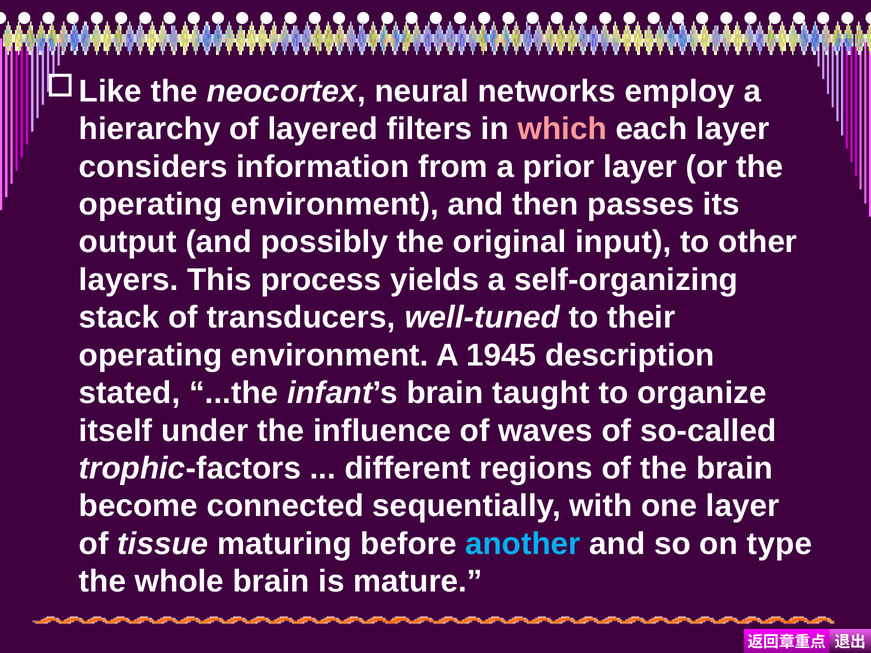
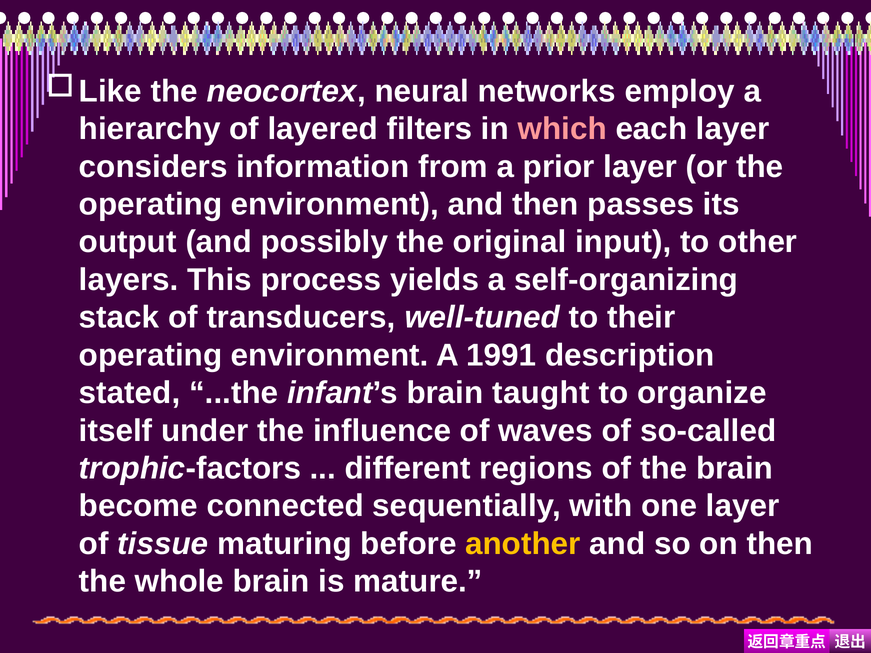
1945: 1945 -> 1991 (501, 355)
another colour: light blue -> yellow (523, 544)
on type: type -> then (780, 544)
